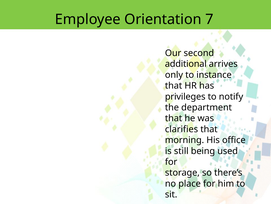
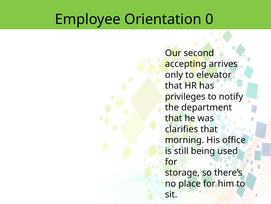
7: 7 -> 0 (209, 19)
additional: additional -> accepting (186, 64)
instance: instance -> elevator (214, 75)
